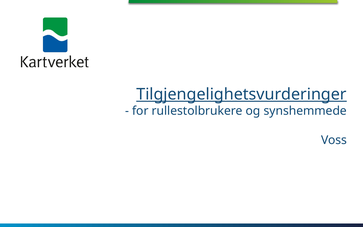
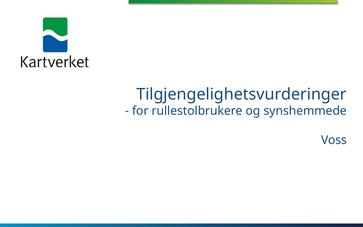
Tilgjengelighetsvurderinger underline: present -> none (241, 94)
